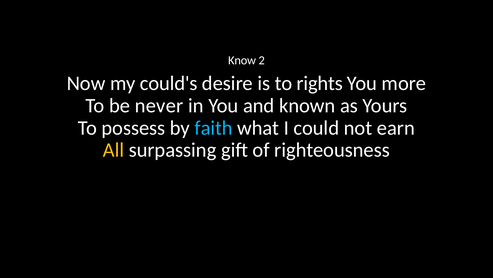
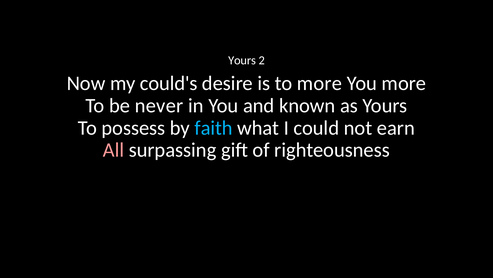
Know: Know -> Yours (242, 60)
to rights: rights -> more (319, 83)
All colour: yellow -> pink (113, 150)
